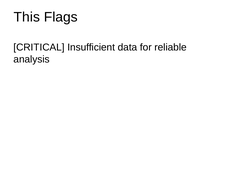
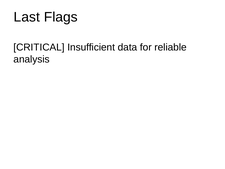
This: This -> Last (27, 17)
